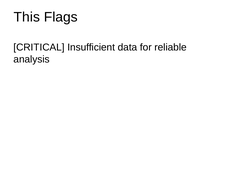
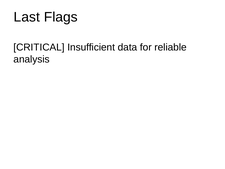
This: This -> Last (27, 17)
